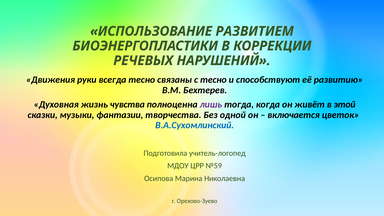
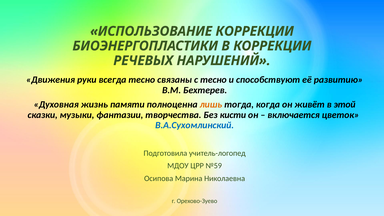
ИСПОЛЬЗОВАНИЕ РАЗВИТИЕМ: РАЗВИТИЕМ -> КОРРЕКЦИИ (255, 31)
чувства: чувства -> памяти (127, 105)
лишь colour: purple -> orange (211, 105)
одной: одной -> кисти (233, 115)
